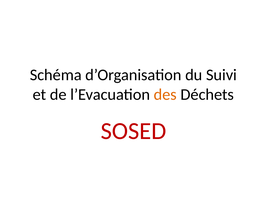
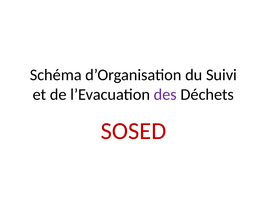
des colour: orange -> purple (165, 95)
